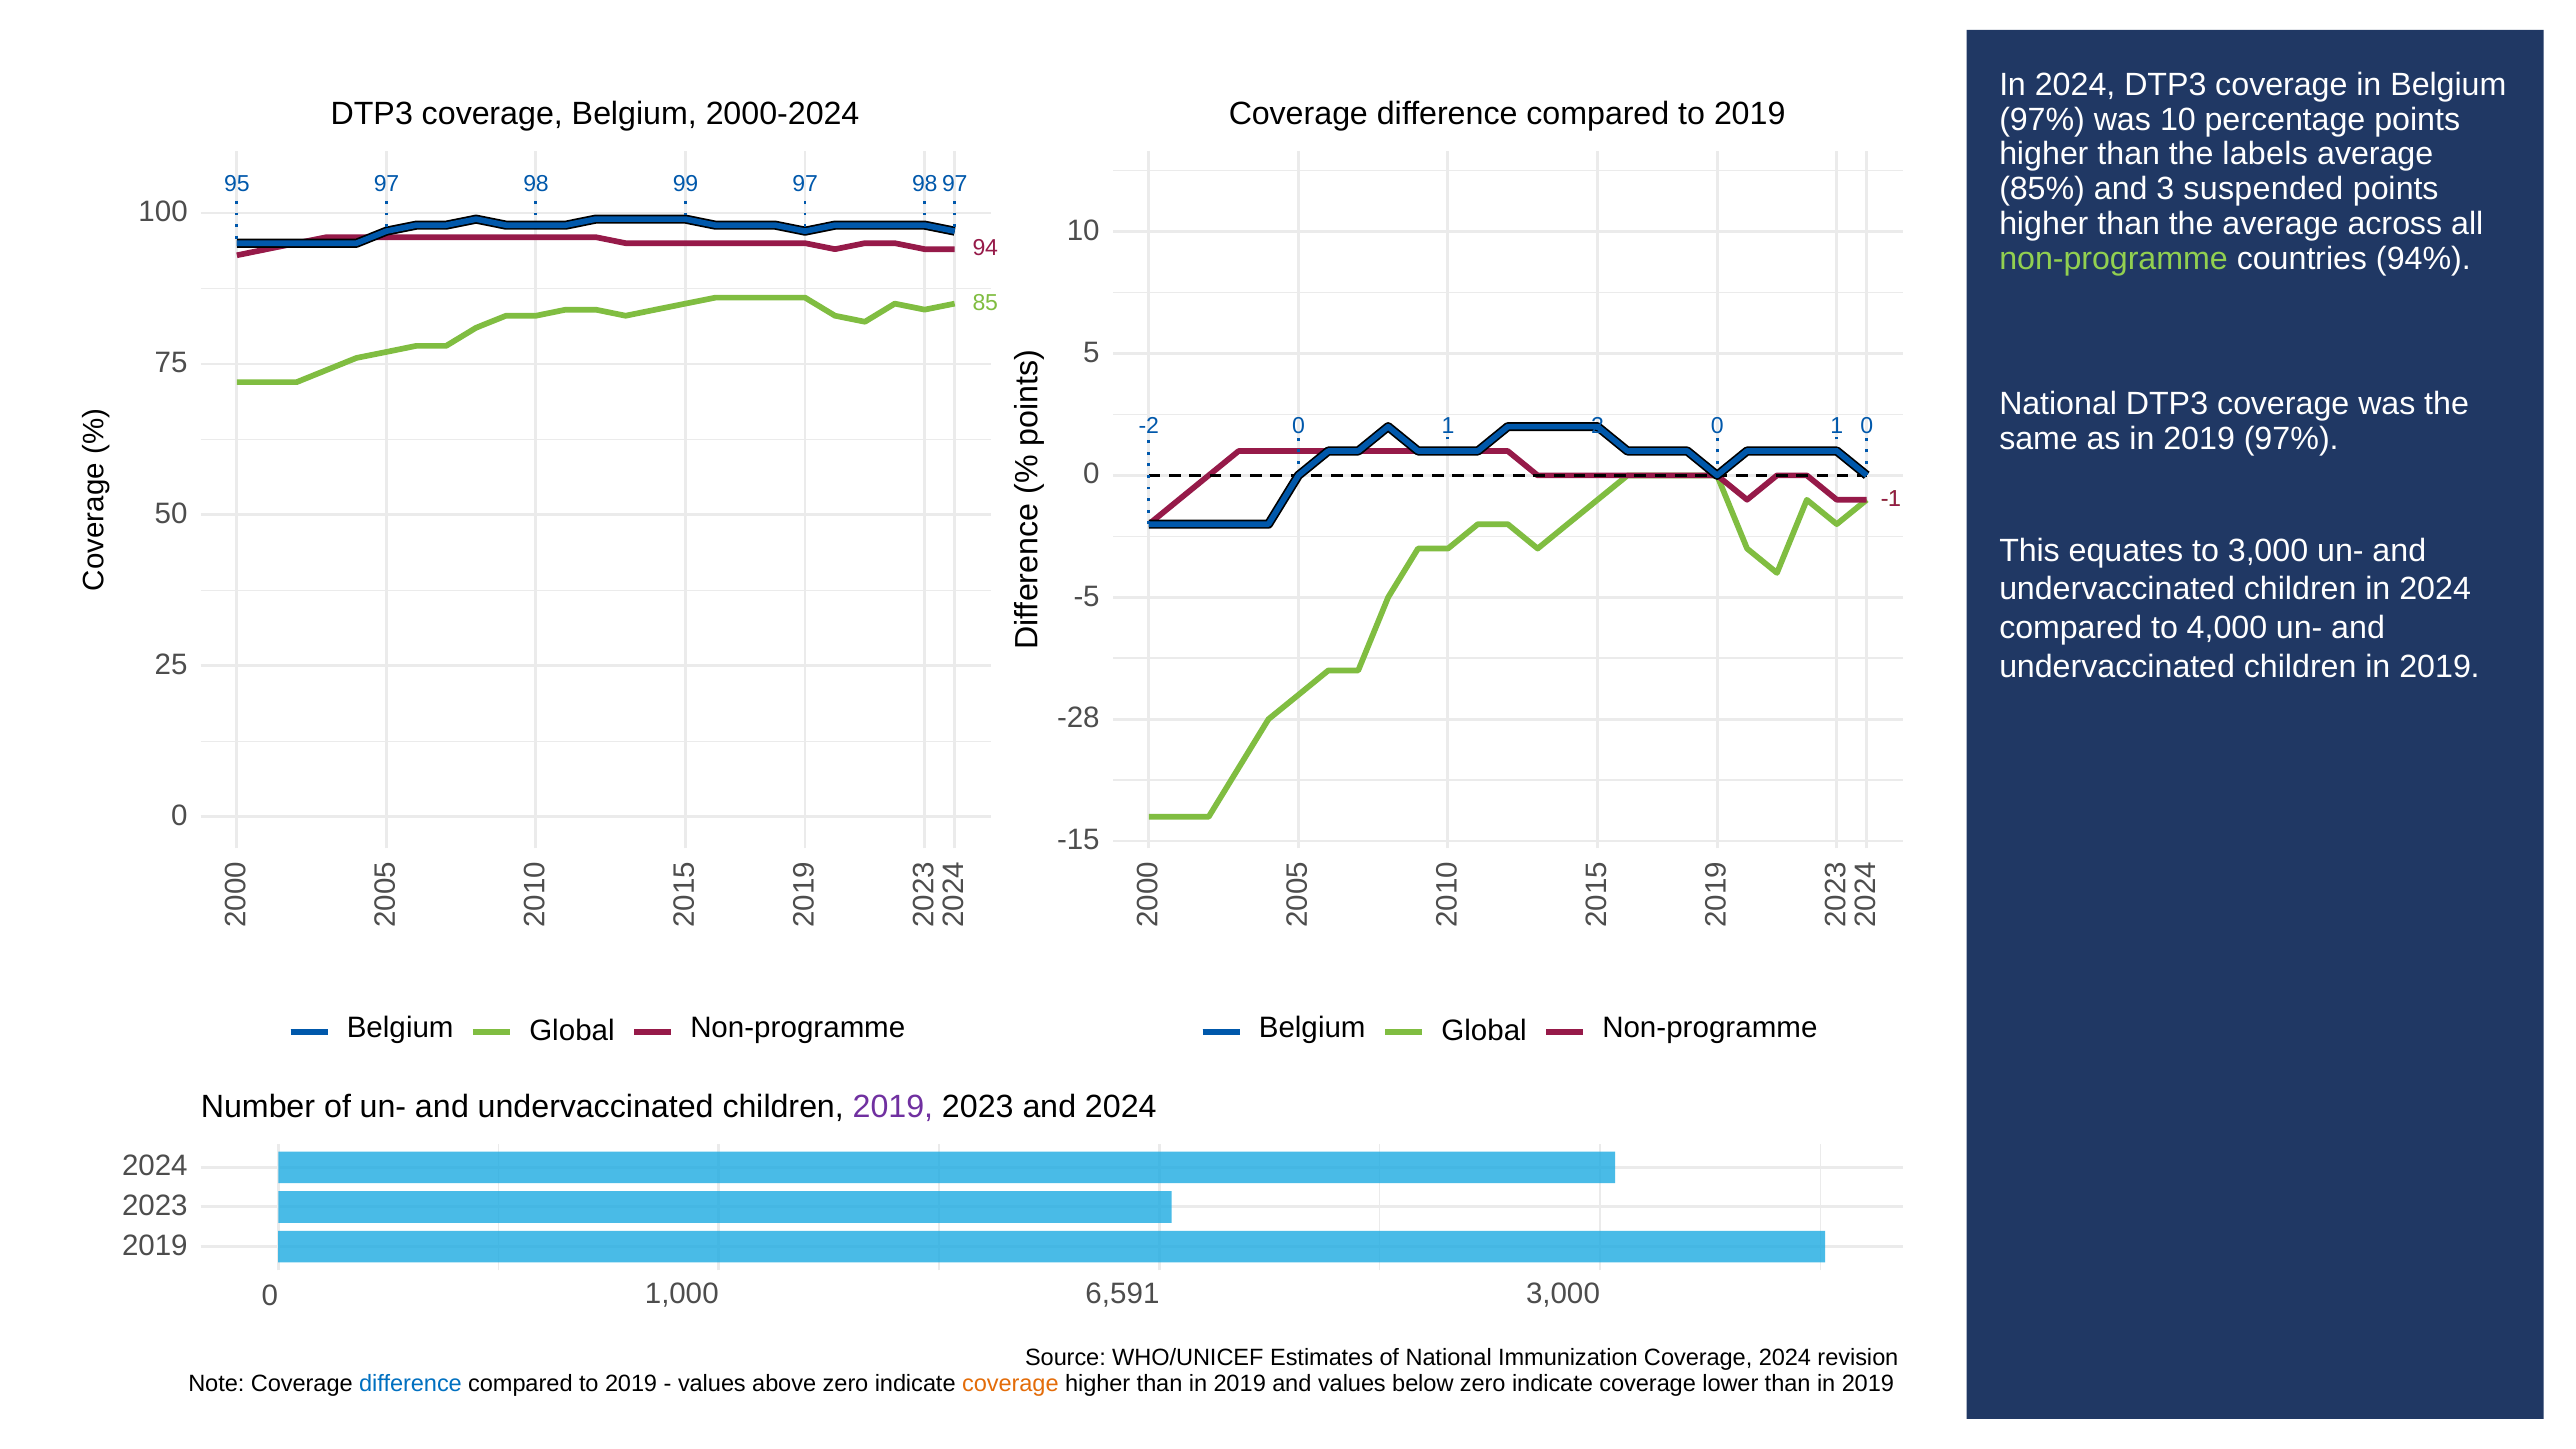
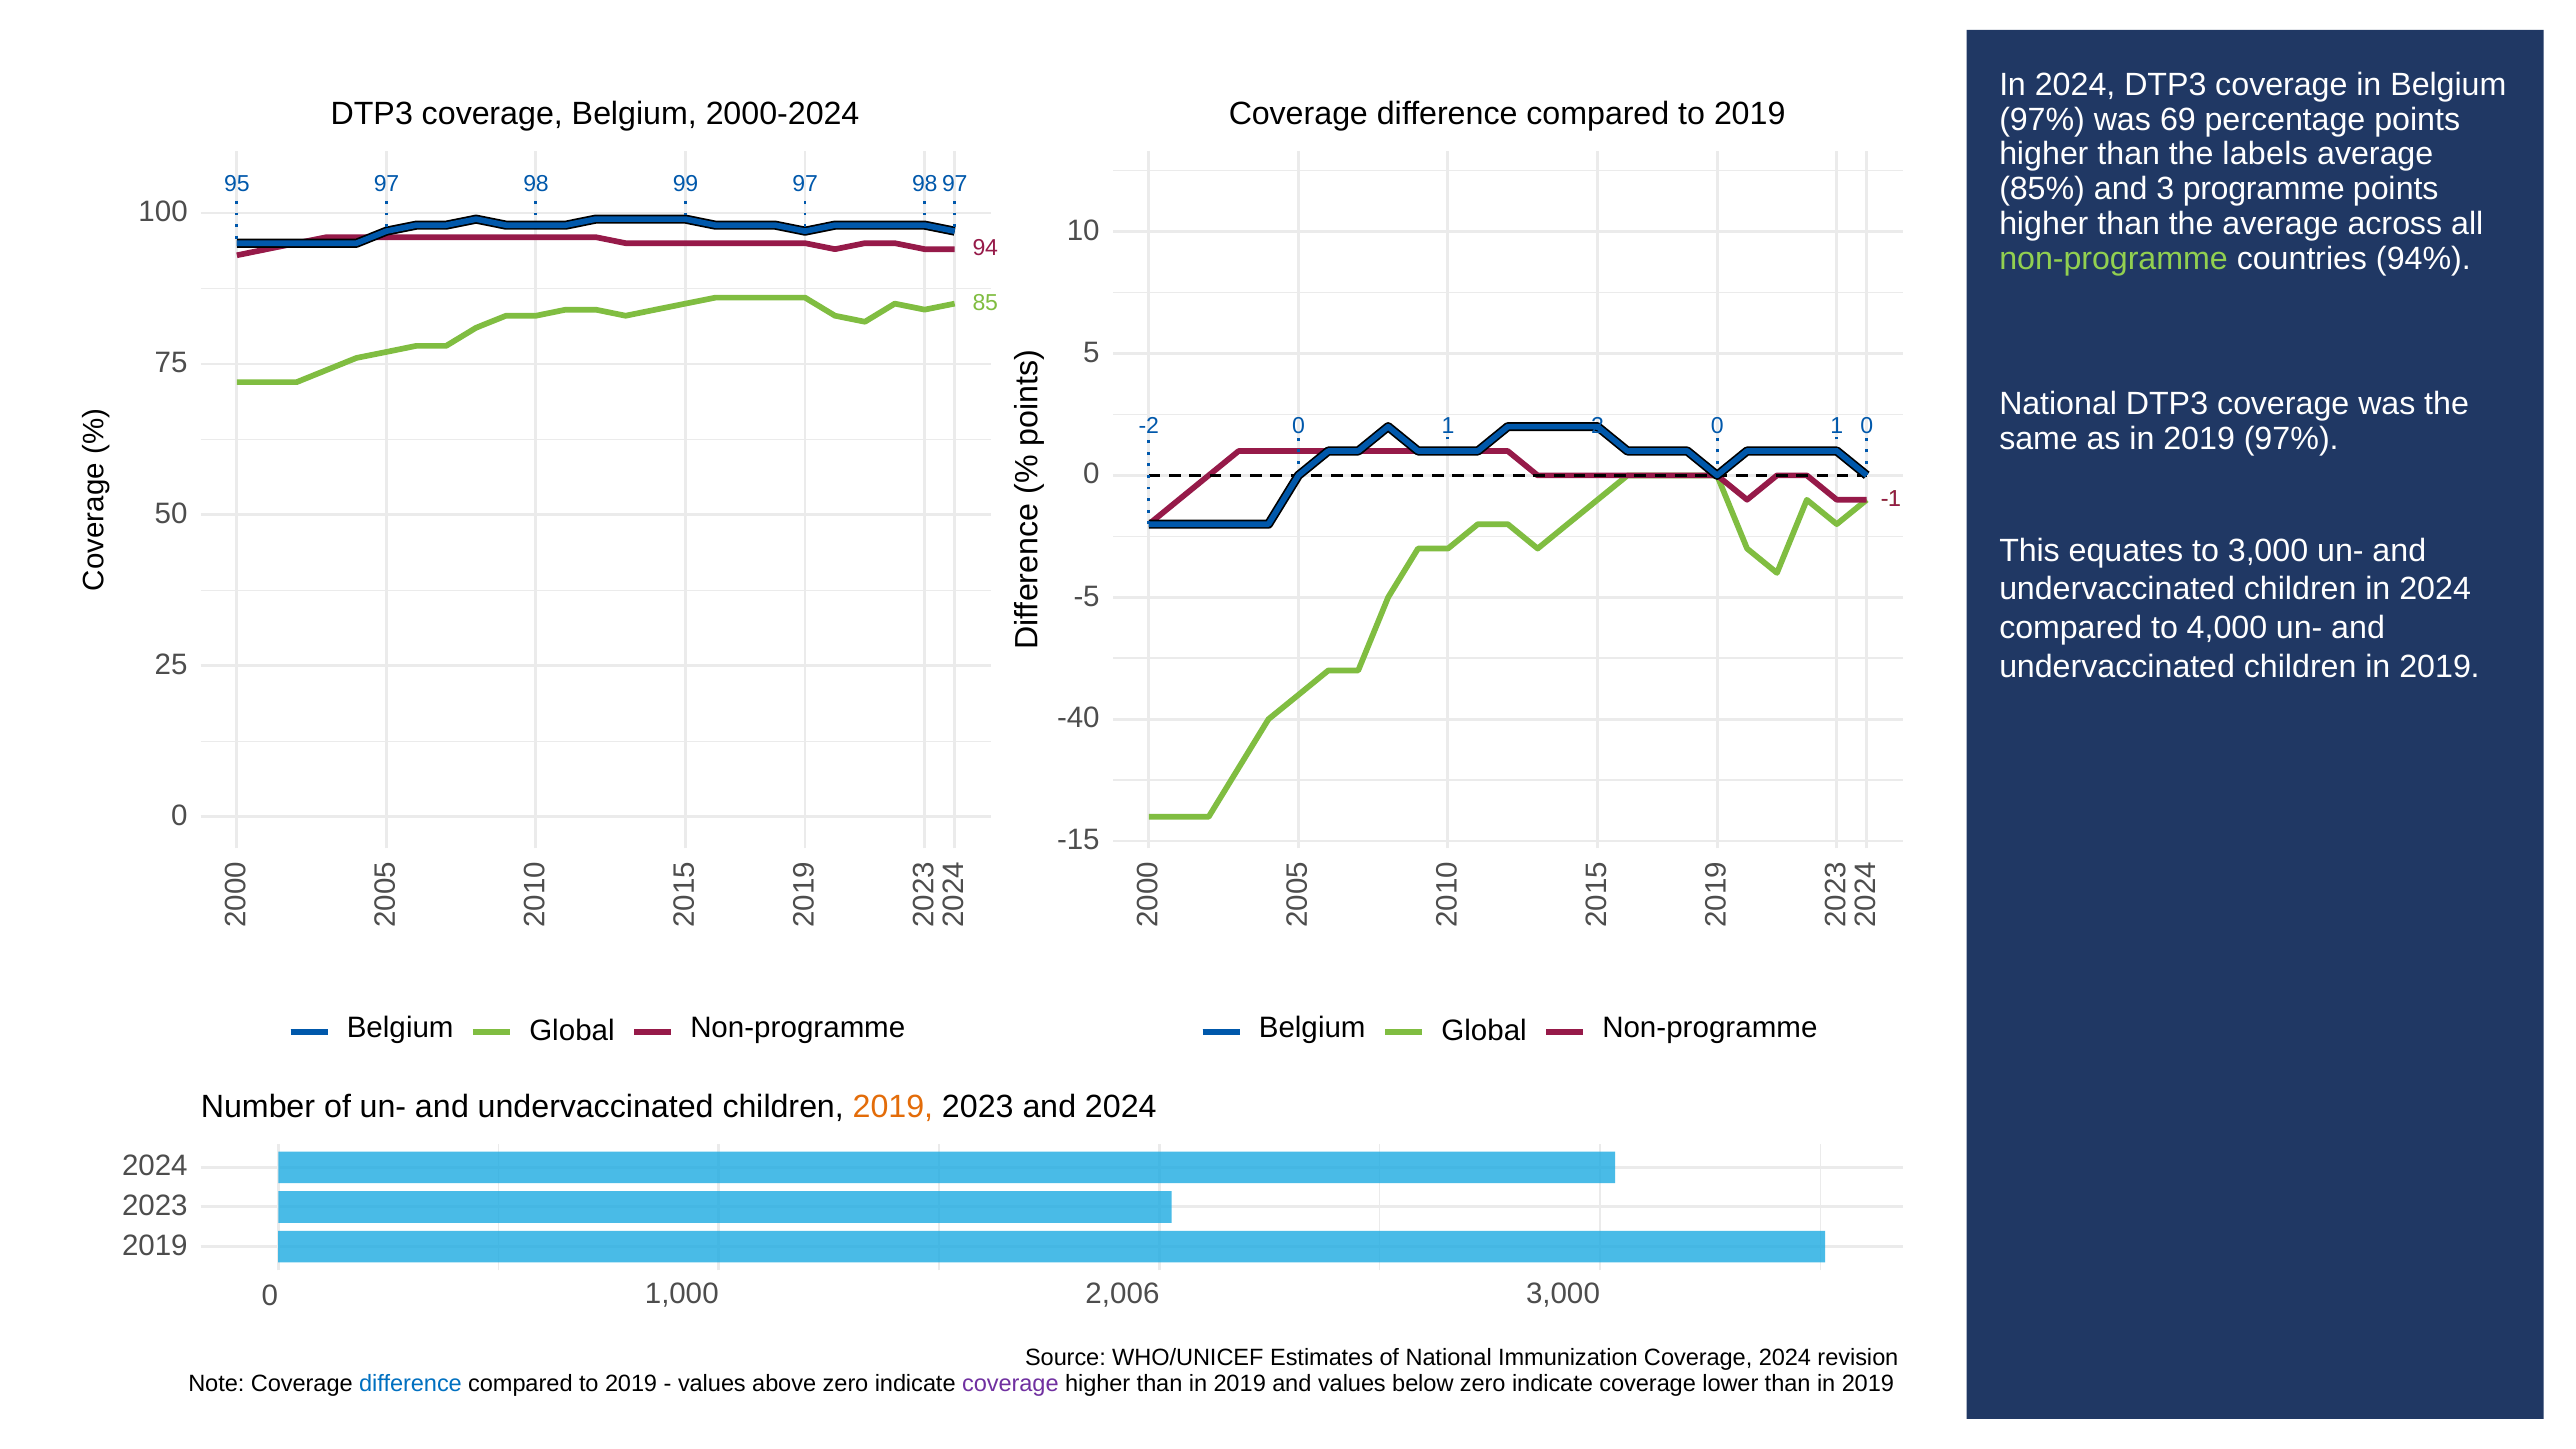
was 10: 10 -> 69 (2178, 119)
suspended: suspended -> programme (2264, 189)
-28: -28 -> -40 (1078, 718)
2019 colour: purple -> orange (893, 1107)
6,591: 6,591 -> 2,006 (1122, 1294)
coverage colour: orange -> purple (1010, 1383)
